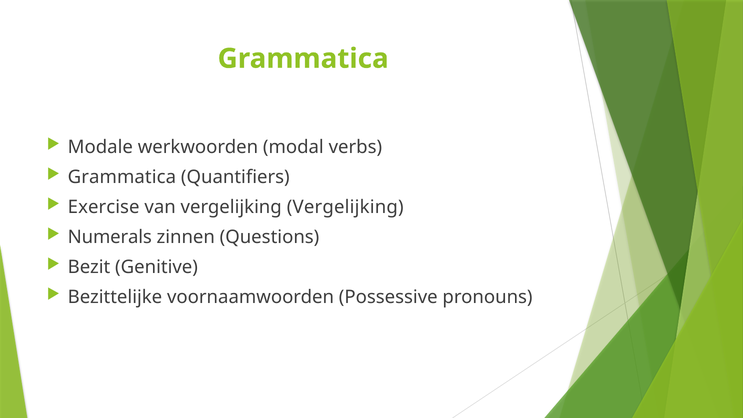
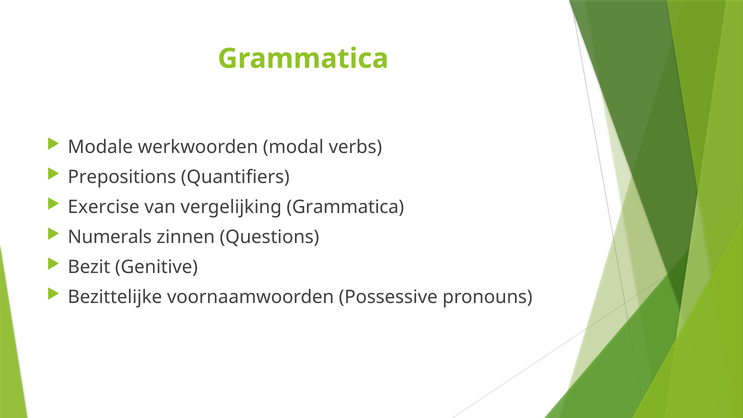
Grammatica: Grammatica -> Prepositions (122, 177)
vergelijking Vergelijking: Vergelijking -> Grammatica (345, 207)
